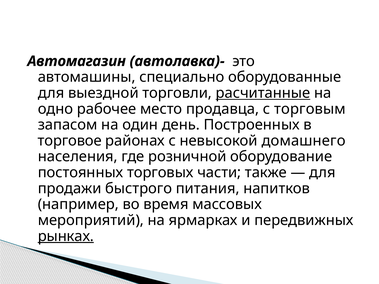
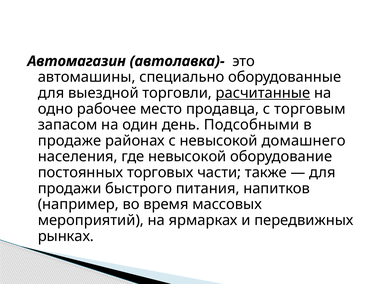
Построенных: Построенных -> Подсобными (252, 125)
торговое: торговое -> продаже (70, 141)
где розничной: розничной -> невысокой (187, 157)
рынках underline: present -> none (66, 236)
